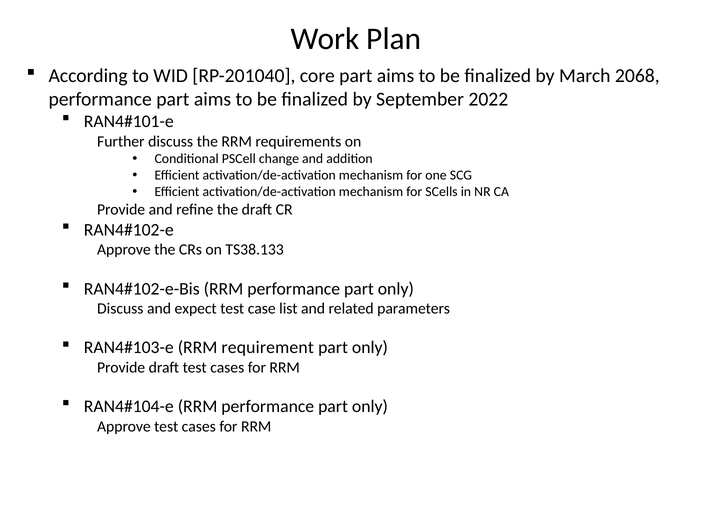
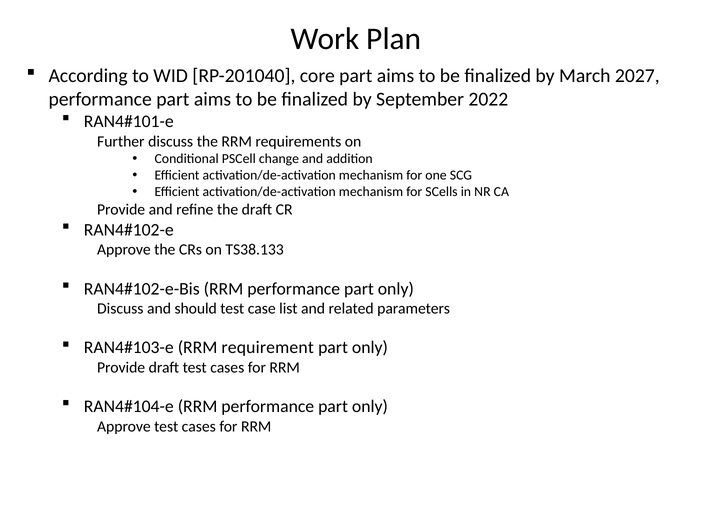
2068: 2068 -> 2027 (637, 76)
expect: expect -> should (196, 309)
